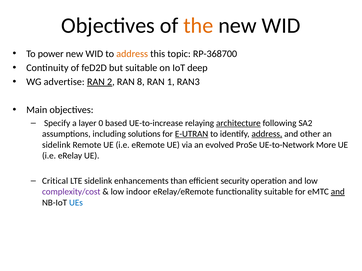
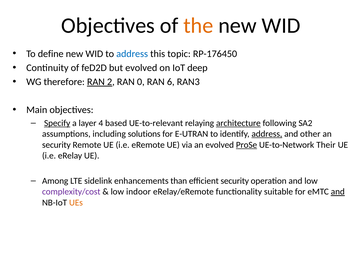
power: power -> define (51, 54)
address colour: orange -> blue (132, 54)
RP-368700: RP-368700 -> RP-176450 (215, 54)
but suitable: suitable -> evolved (141, 68)
advertise: advertise -> therefore (64, 82)
8: 8 -> 0 (141, 82)
1: 1 -> 6 (171, 82)
Specify underline: none -> present (57, 123)
0: 0 -> 4 (101, 123)
UE-to-increase: UE-to-increase -> UE-to-relevant (156, 123)
E-UTRAN underline: present -> none (192, 134)
sidelink: sidelink -> security (56, 145)
ProSe underline: none -> present (247, 145)
More: More -> Their (326, 145)
Critical: Critical -> Among (55, 181)
UEs colour: blue -> orange (76, 203)
